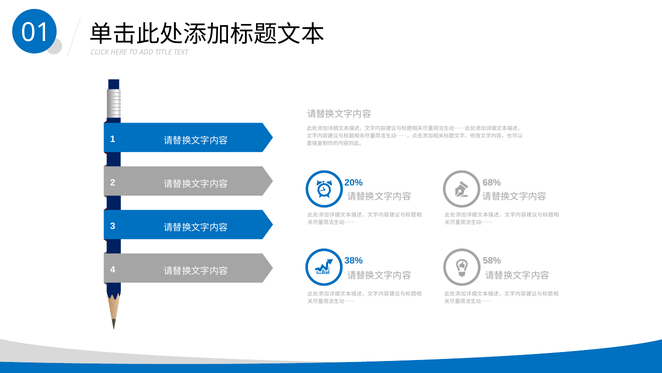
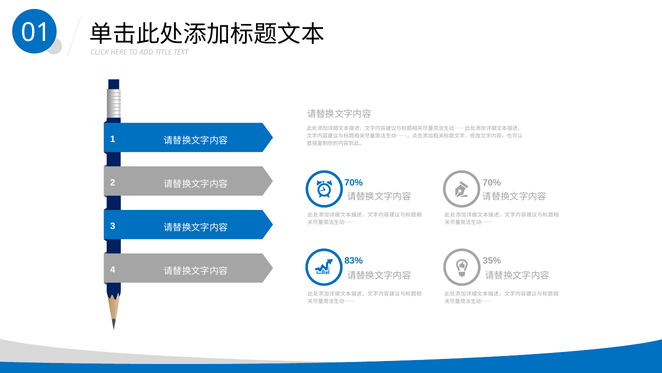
20%: 20% -> 70% (354, 183)
68%: 68% -> 70% (492, 183)
38%: 38% -> 83% (354, 260)
58%: 58% -> 35% (492, 260)
